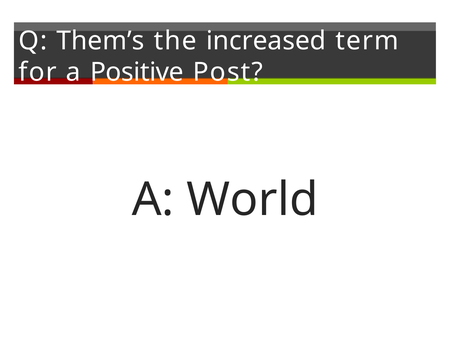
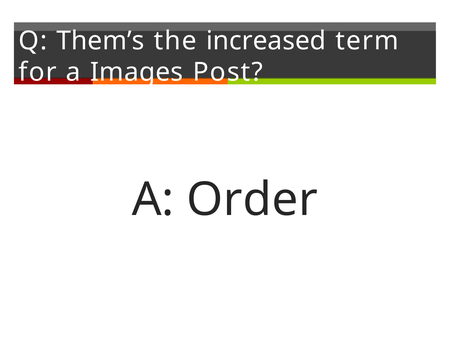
Positive: Positive -> Images (137, 72)
World: World -> Order (252, 200)
